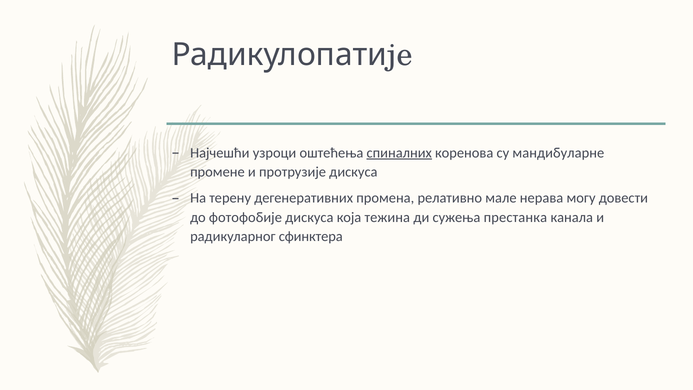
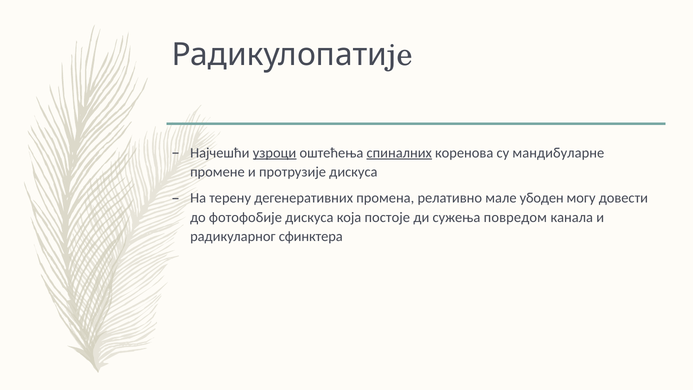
узроци underline: none -> present (275, 153)
нерава: нерава -> убоден (542, 198)
тежина: тежина -> постоје (387, 217)
престанка: престанка -> повредом (515, 217)
